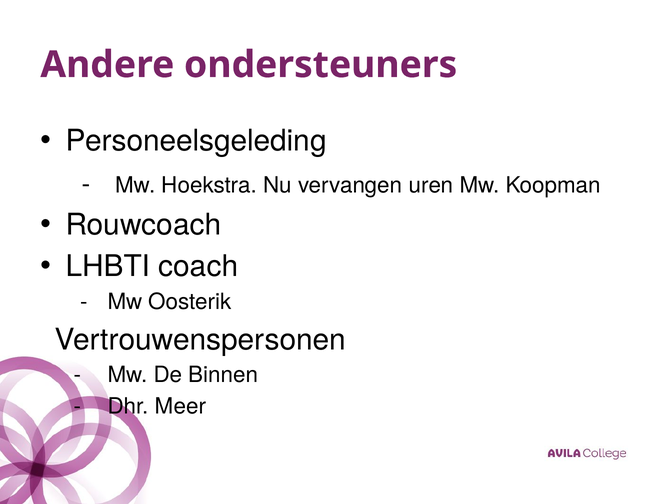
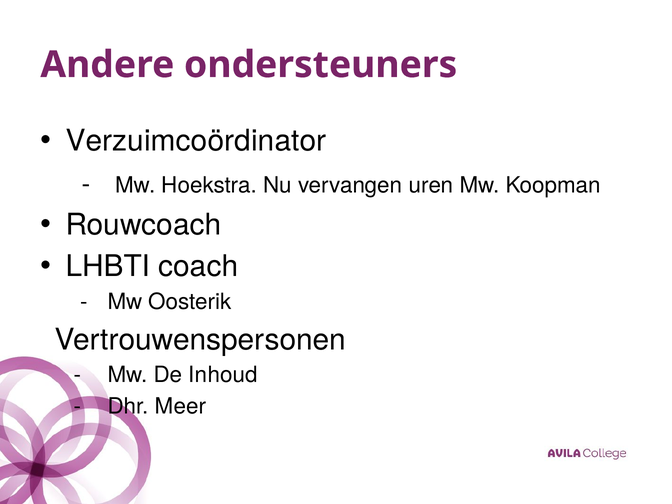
Personeelsgeleding: Personeelsgeleding -> Verzuimcoördinator (196, 141)
Binnen: Binnen -> Inhoud (223, 375)
